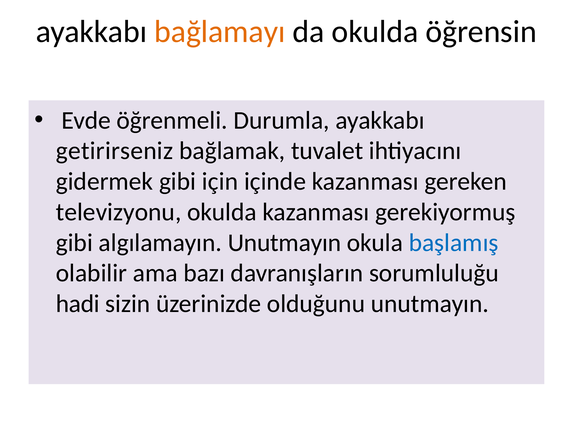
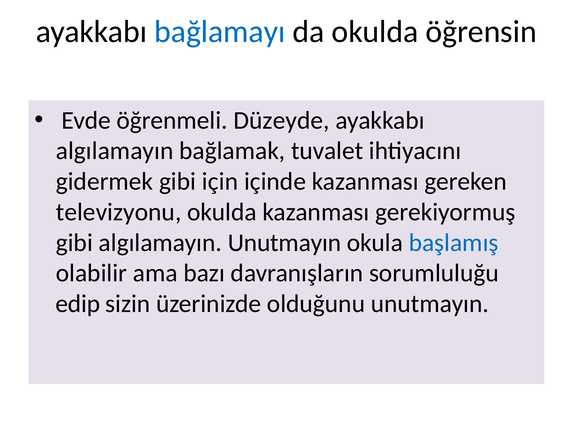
bağlamayı colour: orange -> blue (220, 31)
Durumla: Durumla -> Düzeyde (282, 120)
getirirseniz: getirirseniz -> algılamayın (115, 151)
hadi: hadi -> edip (78, 304)
